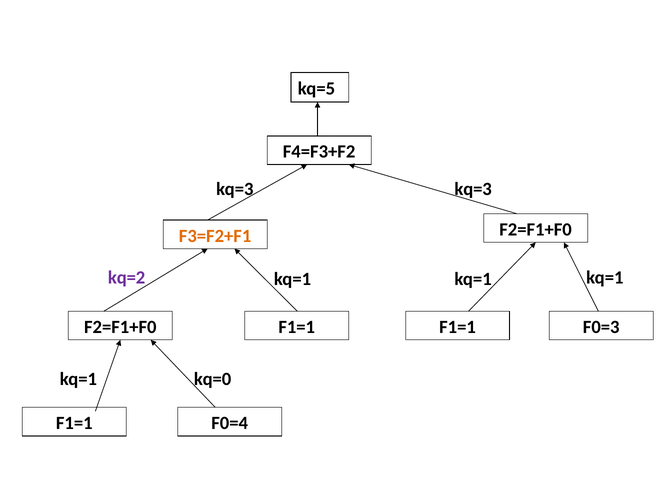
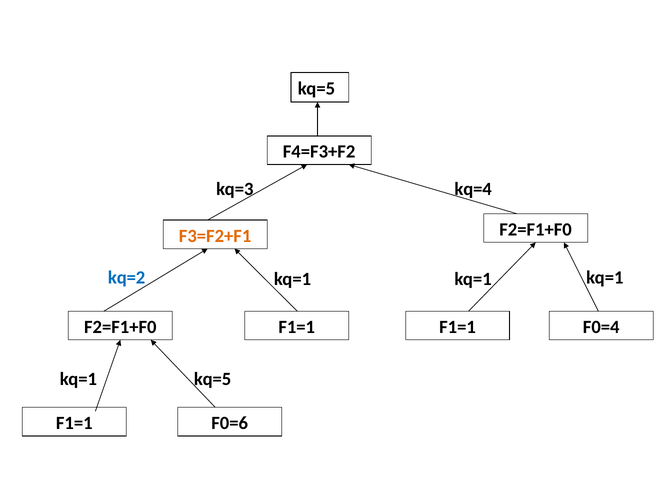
kq=3: kq=3 -> kq=4 (473, 189)
kq=2 colour: purple -> blue (127, 277)
F0=3: F0=3 -> F0=4 (601, 327)
kq=1 kq=0: kq=0 -> kq=5 (213, 379)
F0=4: F0=4 -> F0=6 (230, 423)
